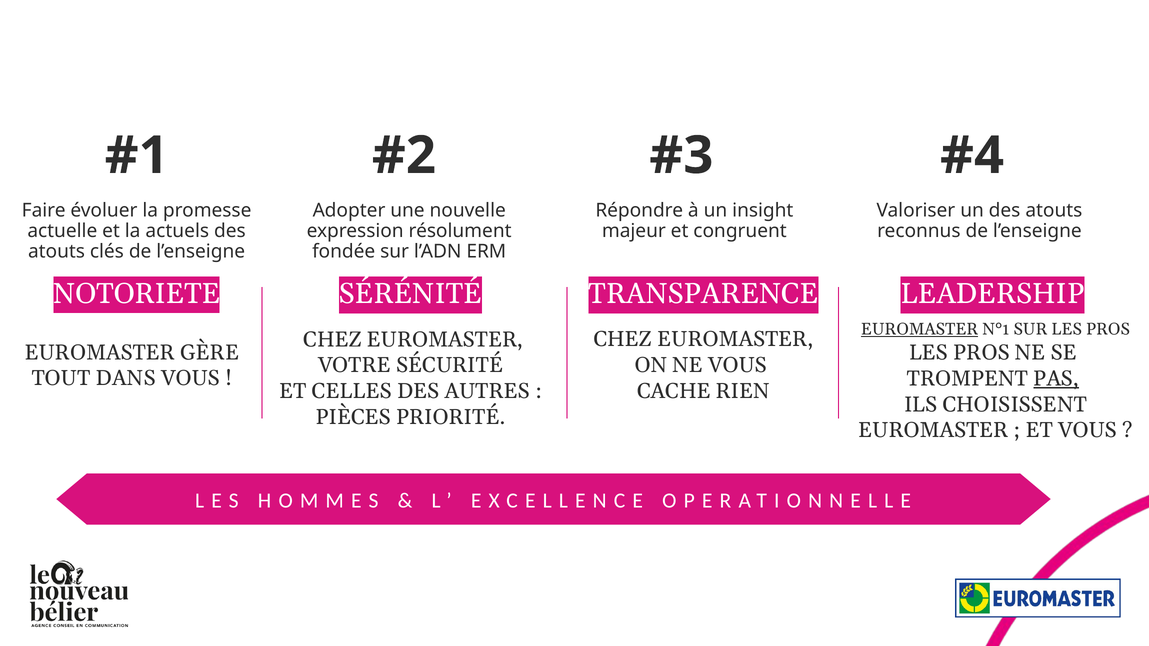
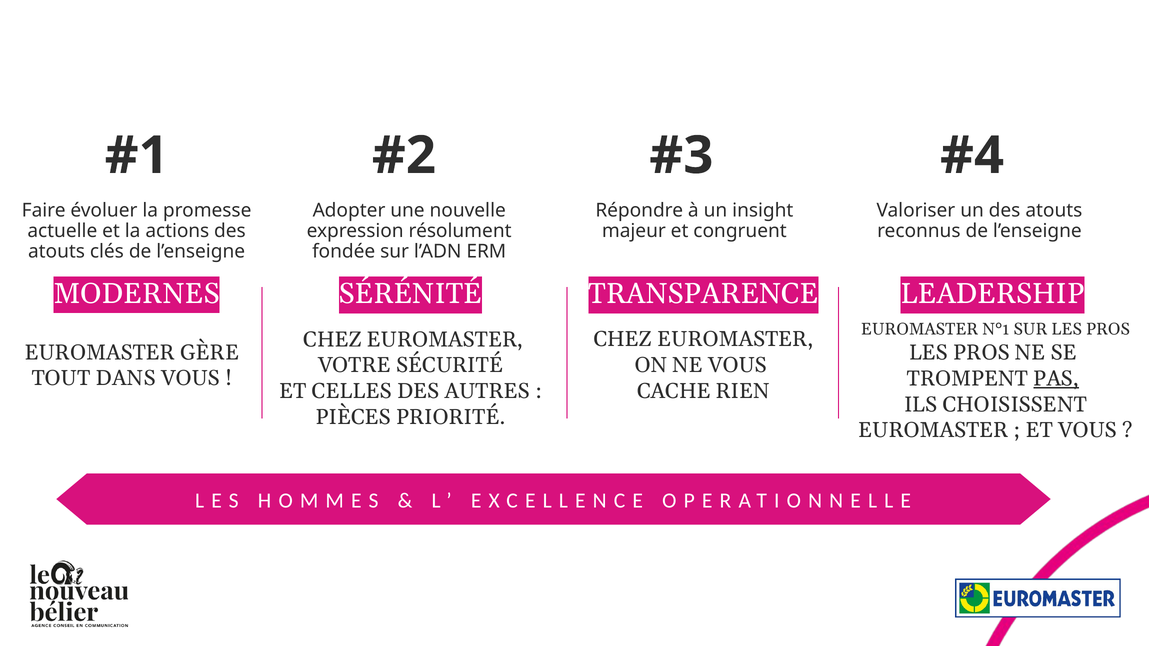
actuels: actuels -> actions (177, 231)
NOTORIETE: NOTORIETE -> MODERNES (137, 294)
EUROMASTER underline: present -> none (920, 330)
